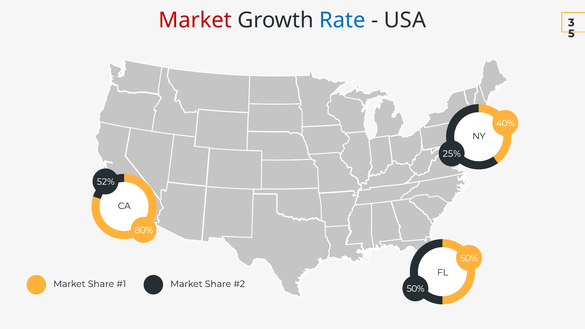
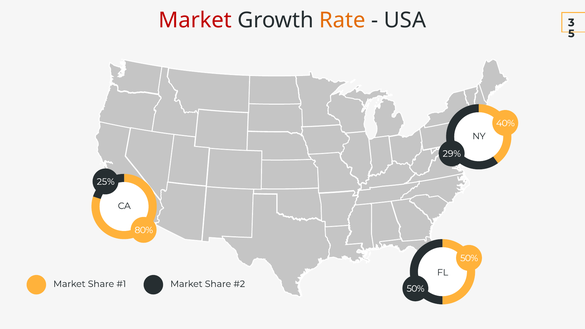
Rate colour: blue -> orange (342, 20)
25%: 25% -> 29% (452, 154)
52%: 52% -> 25% (106, 182)
